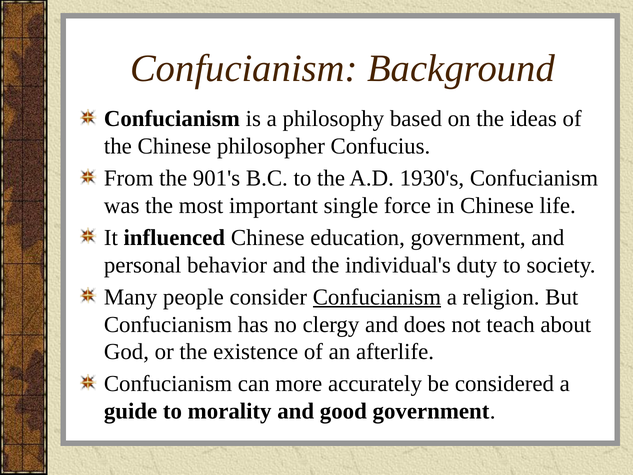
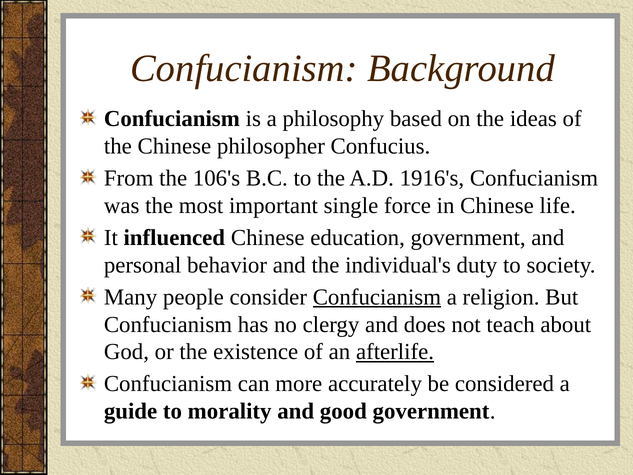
901's: 901's -> 106's (217, 178)
1930's: 1930's -> 1916's (432, 178)
afterlife underline: none -> present (395, 352)
